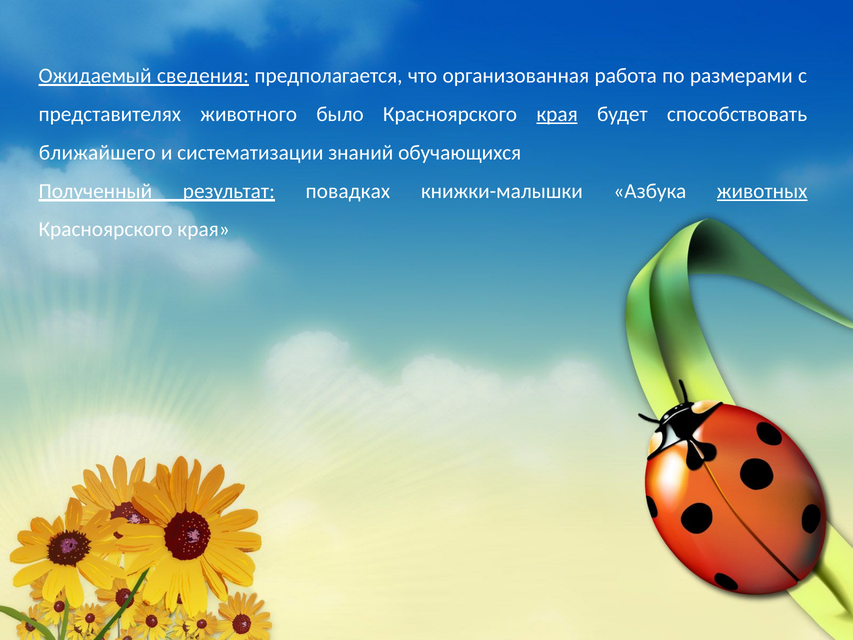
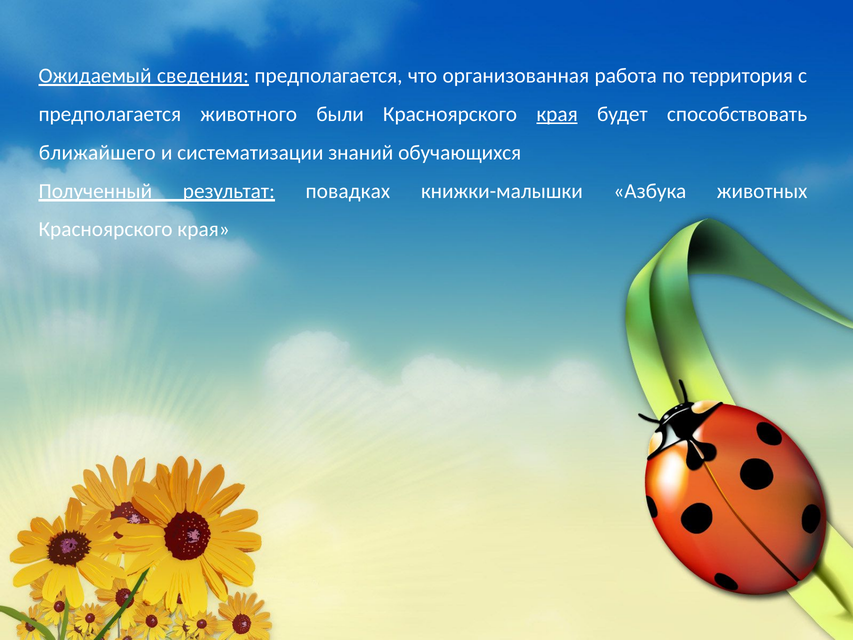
размерами: размерами -> территория (741, 76)
представителях: представителях -> предполагается (110, 114)
было: было -> были (340, 114)
животных underline: present -> none (762, 191)
